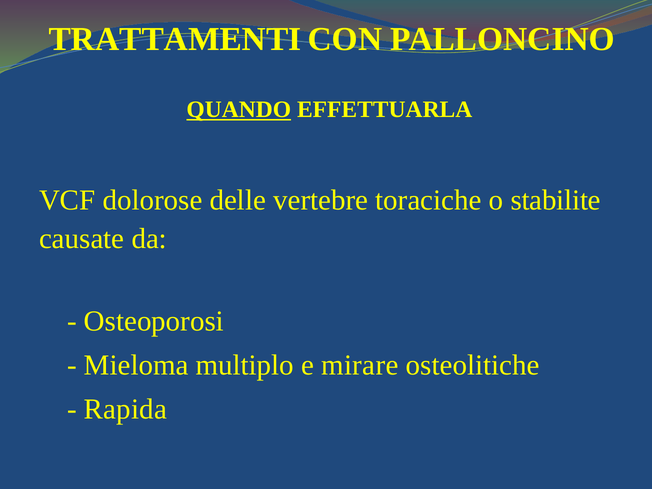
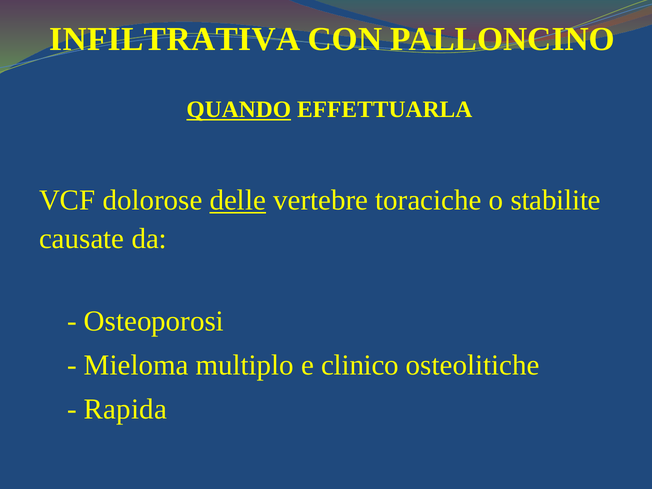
TRATTAMENTI: TRATTAMENTI -> INFILTRATIVA (175, 39)
delle underline: none -> present (238, 200)
mirare: mirare -> clinico (360, 365)
